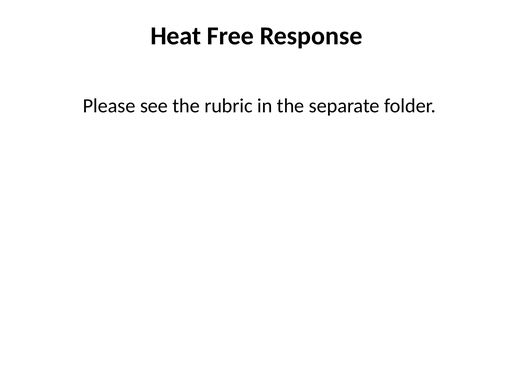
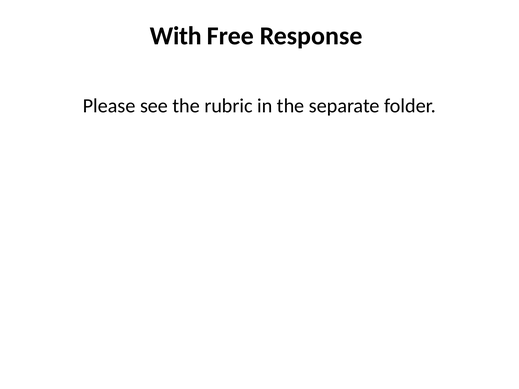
Heat: Heat -> With (176, 36)
